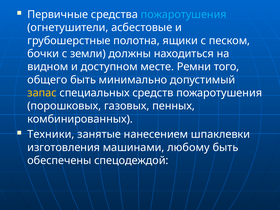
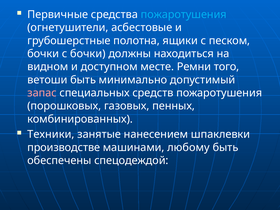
с земли: земли -> бочки (88, 54)
общего: общего -> ветоши (47, 80)
запас colour: yellow -> pink (42, 93)
изготовления: изготовления -> производстве (64, 147)
